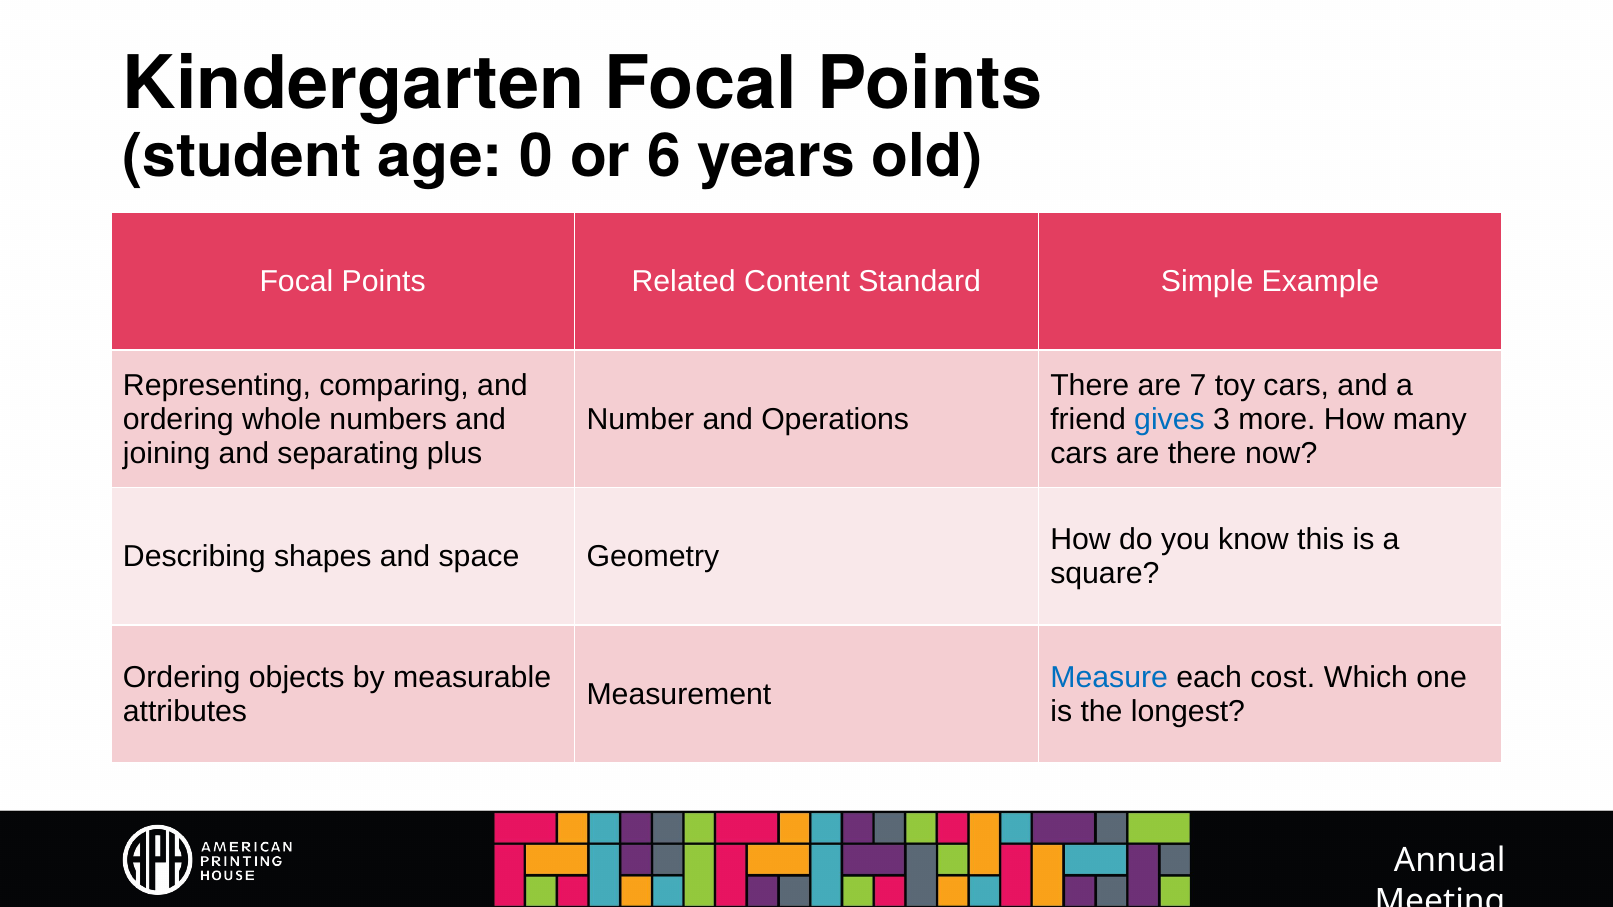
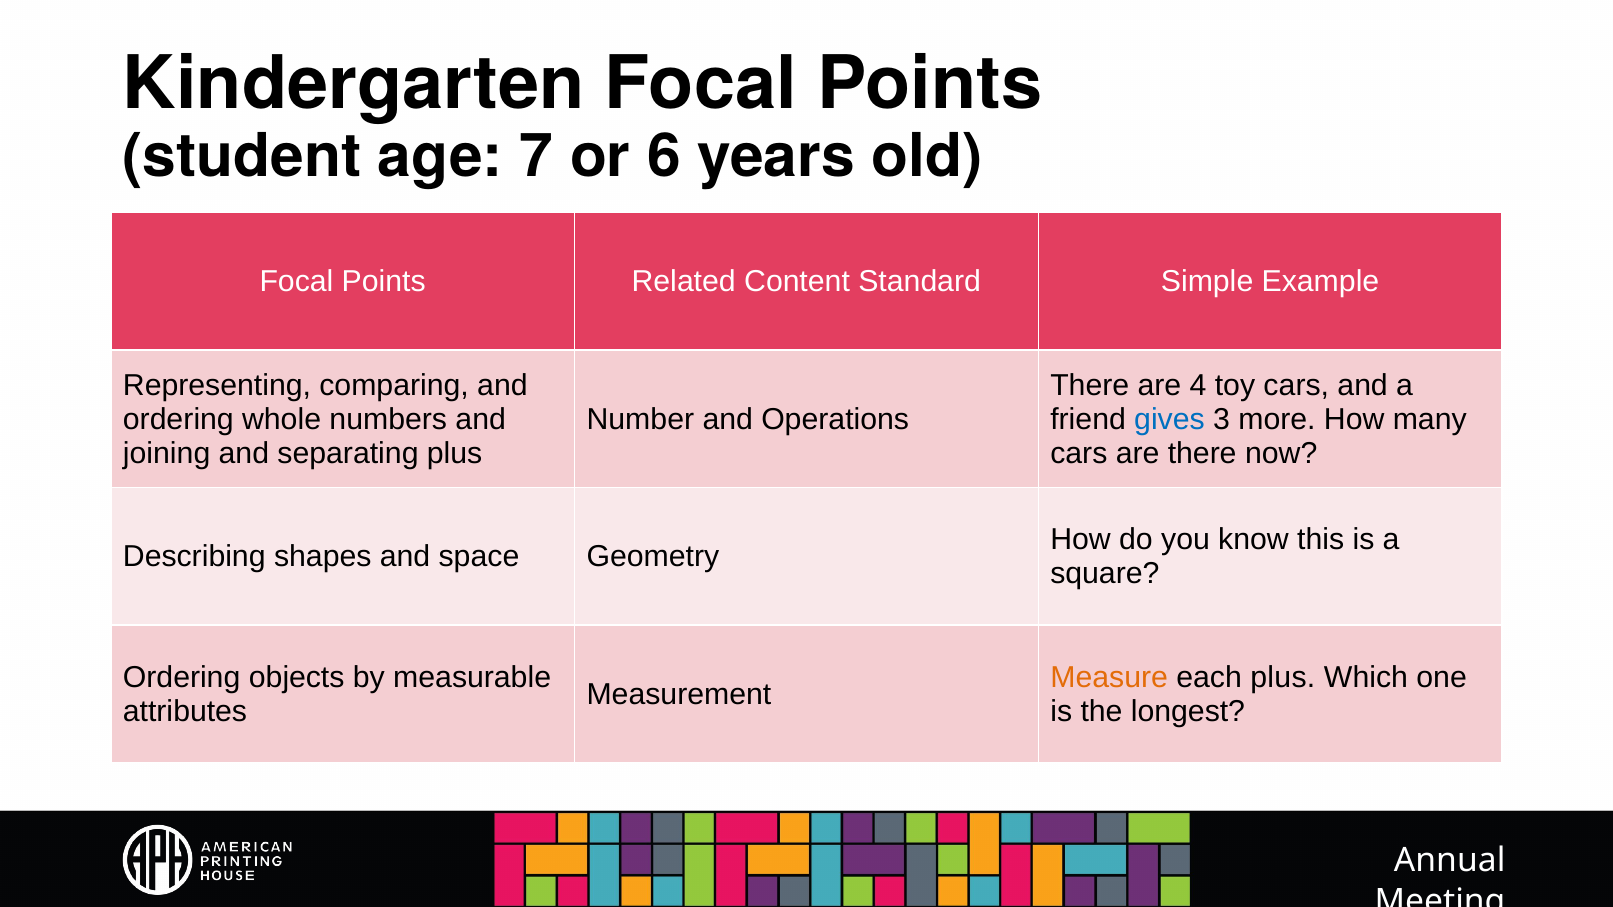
0: 0 -> 7 (536, 157)
7: 7 -> 4 (1198, 386)
Measure colour: blue -> orange (1109, 678)
each cost: cost -> plus (1283, 678)
